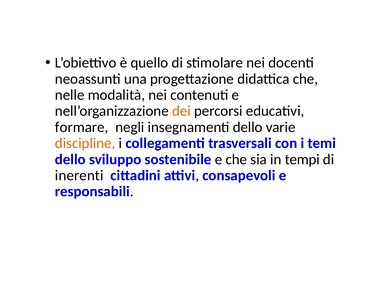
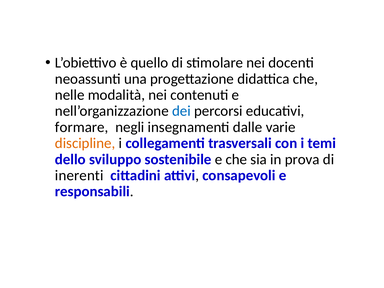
dei colour: orange -> blue (181, 111)
insegnamenti dello: dello -> dalle (248, 127)
tempi: tempi -> prova (302, 159)
